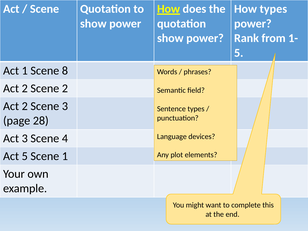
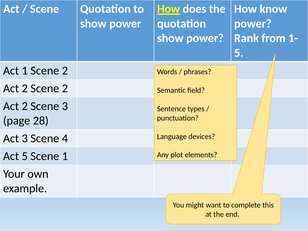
How types: types -> know (273, 9)
1 Scene 8: 8 -> 2 (65, 71)
